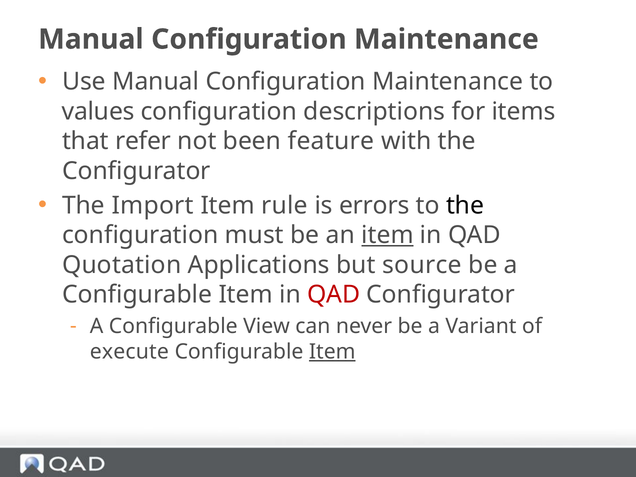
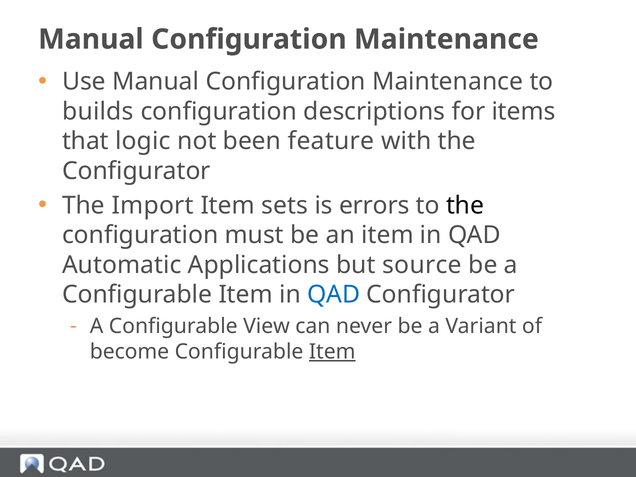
values: values -> builds (98, 111)
refer: refer -> logic (143, 141)
rule: rule -> sets (285, 206)
item underline: present -> none (387, 235)
Quotation: Quotation -> Automatic (122, 265)
QAD colour: red -> blue (334, 295)
execute: execute -> become (130, 352)
